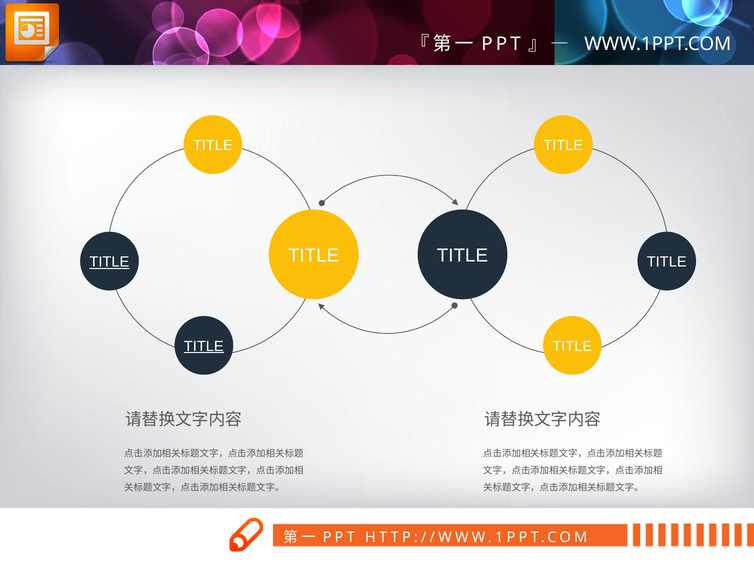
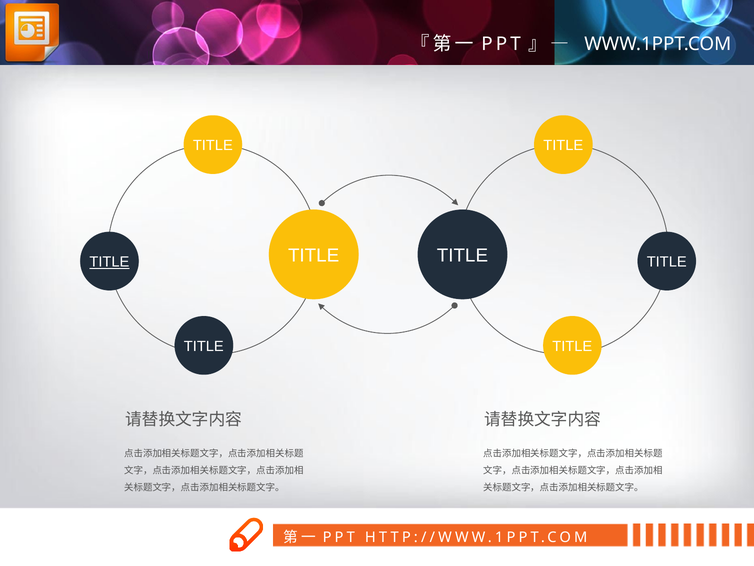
TITLE underline: present -> none (204, 346)
